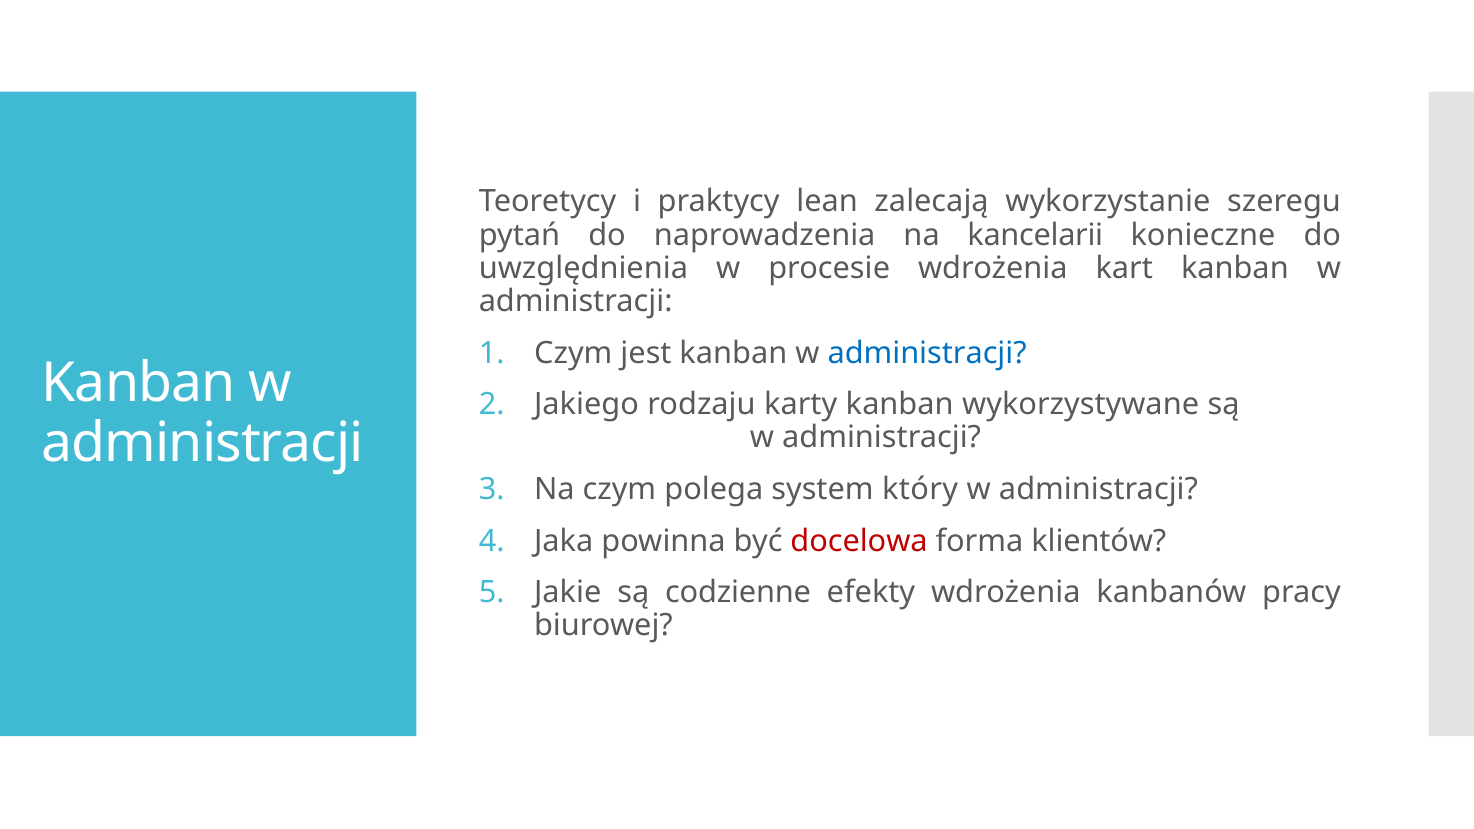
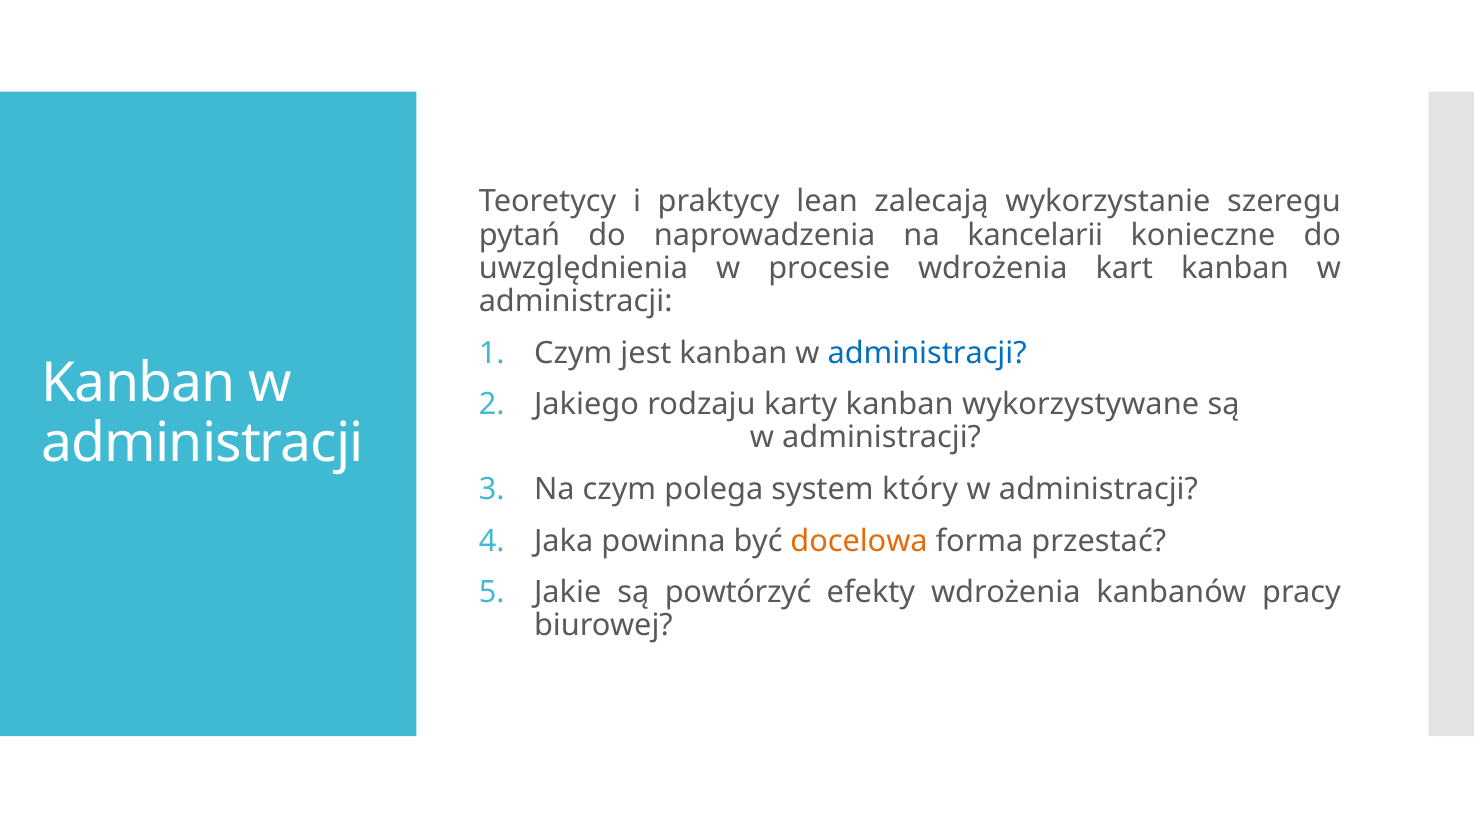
docelowa colour: red -> orange (859, 541)
klientów: klientów -> przestać (1099, 541)
codzienne: codzienne -> powtórzyć (738, 593)
